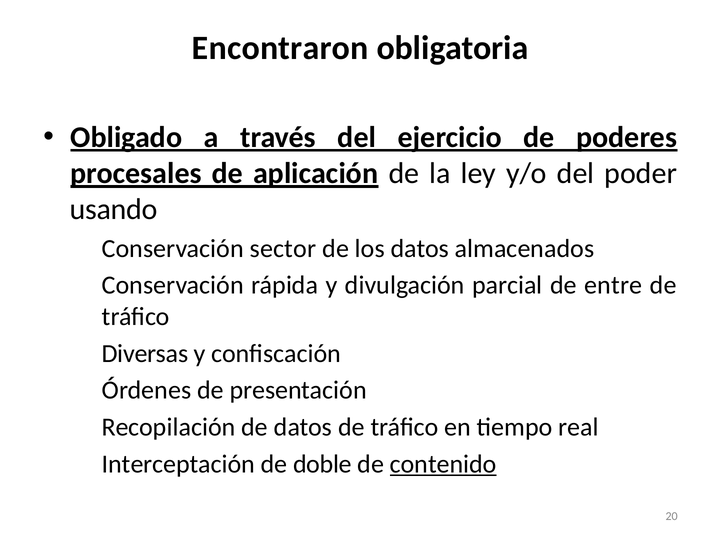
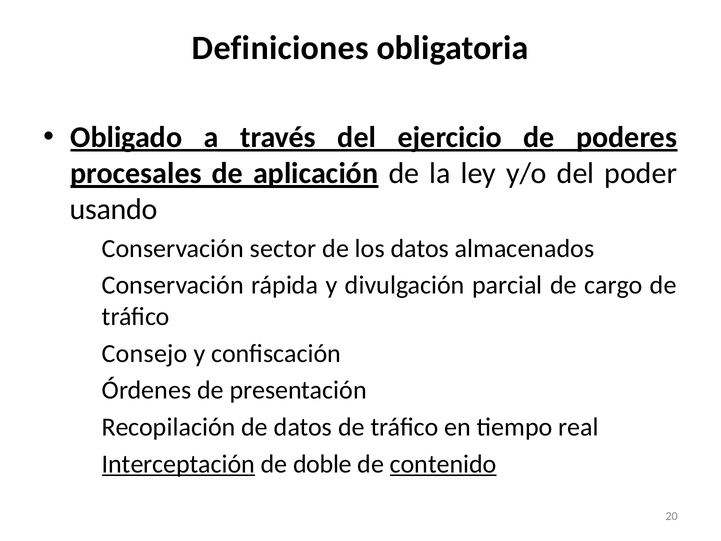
Encontraron: Encontraron -> Definiciones (280, 48)
entre: entre -> cargo (613, 285)
Diversas: Diversas -> Consejo (145, 353)
Interceptación underline: none -> present (178, 464)
